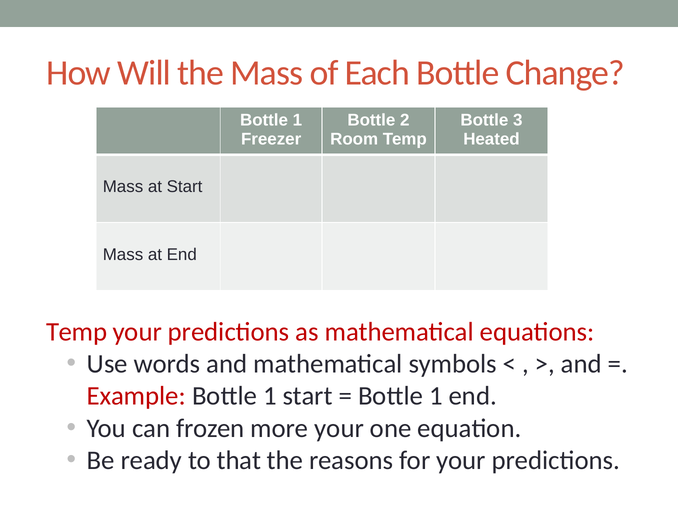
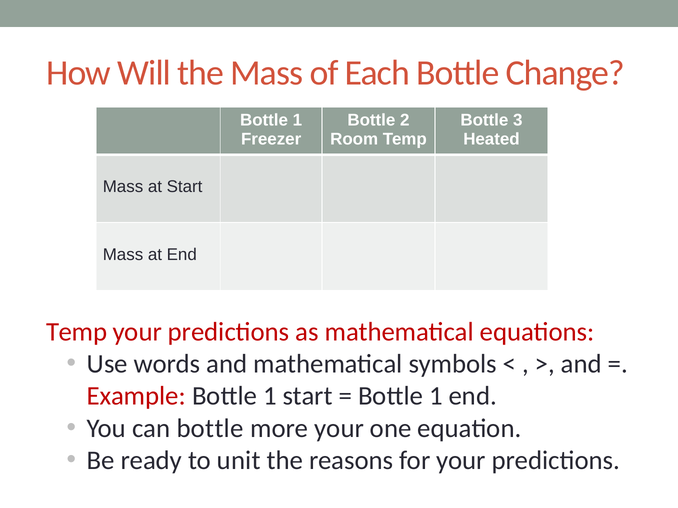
can frozen: frozen -> bottle (210, 429)
that: that -> unit (239, 461)
